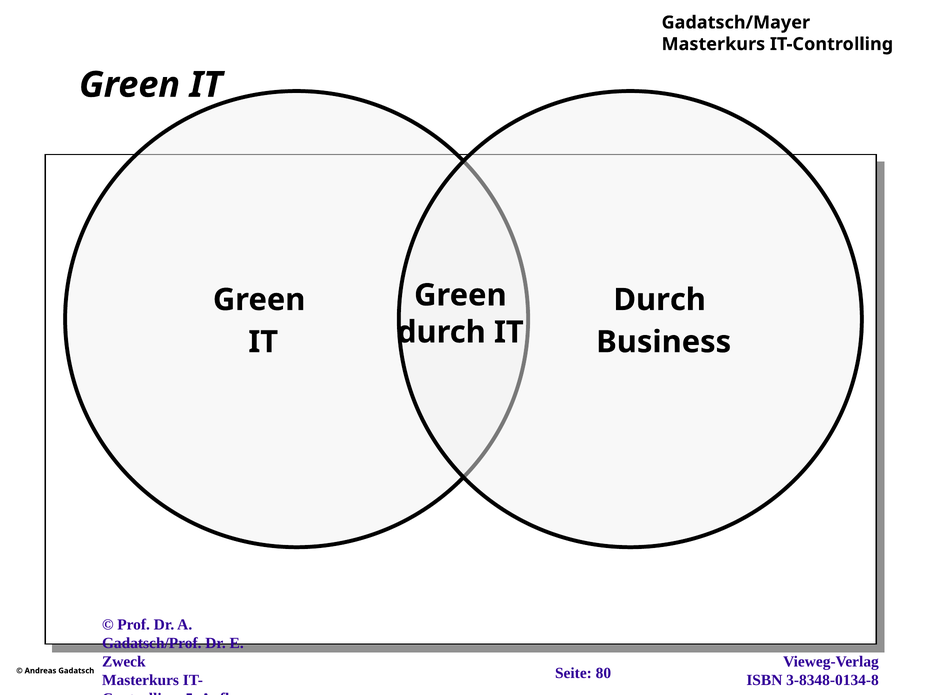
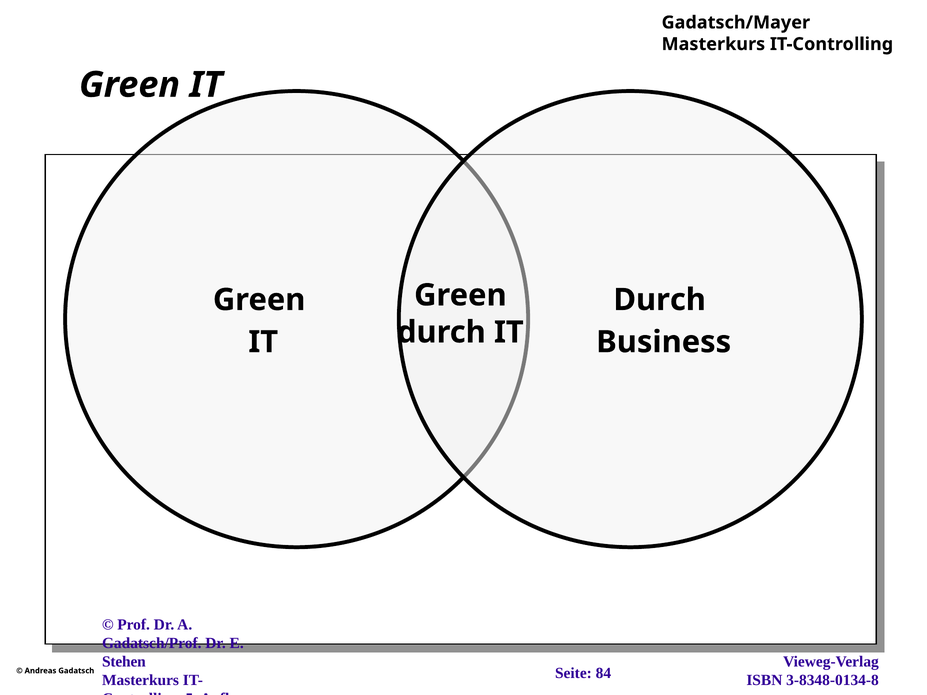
Zweck: Zweck -> Stehen (124, 662)
80: 80 -> 84 (603, 674)
